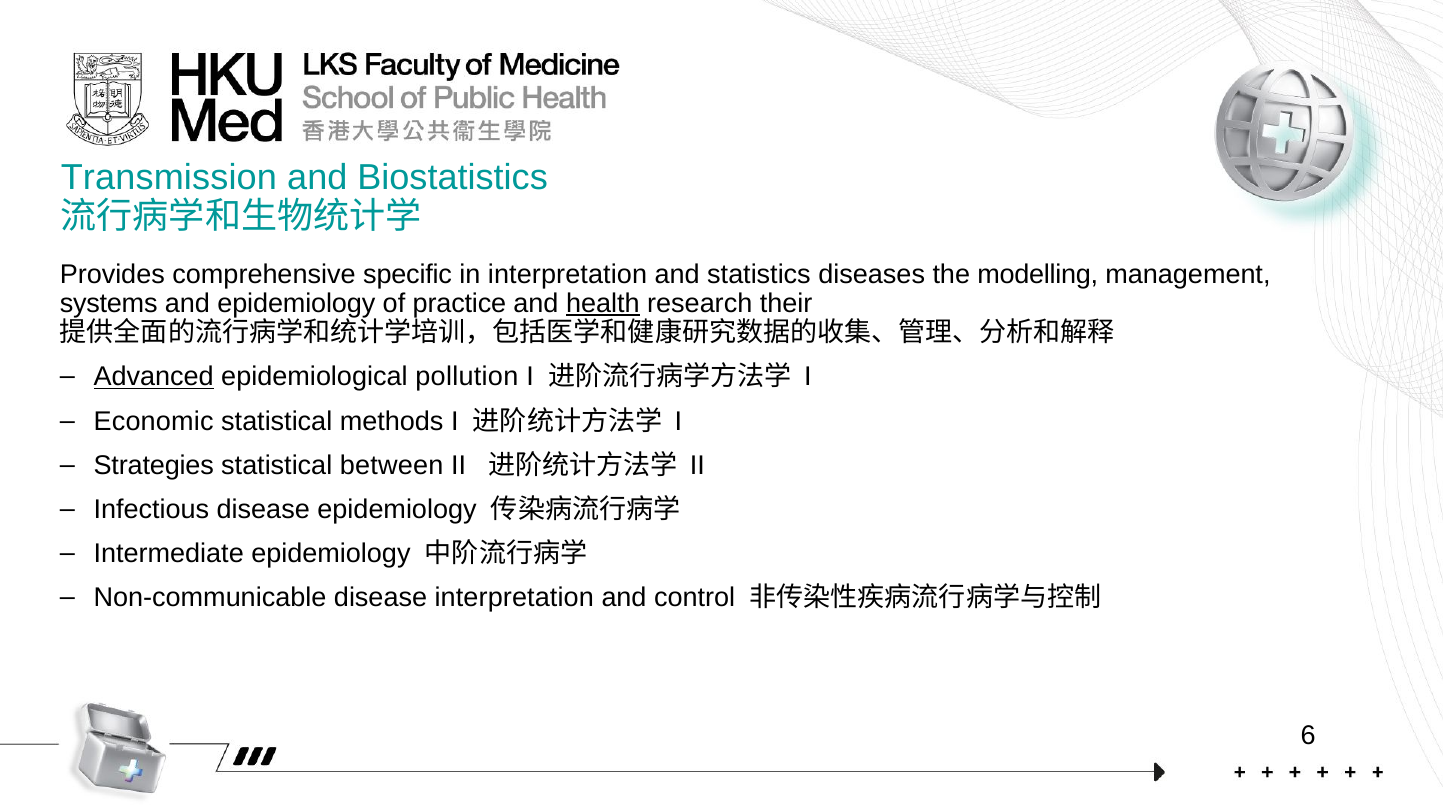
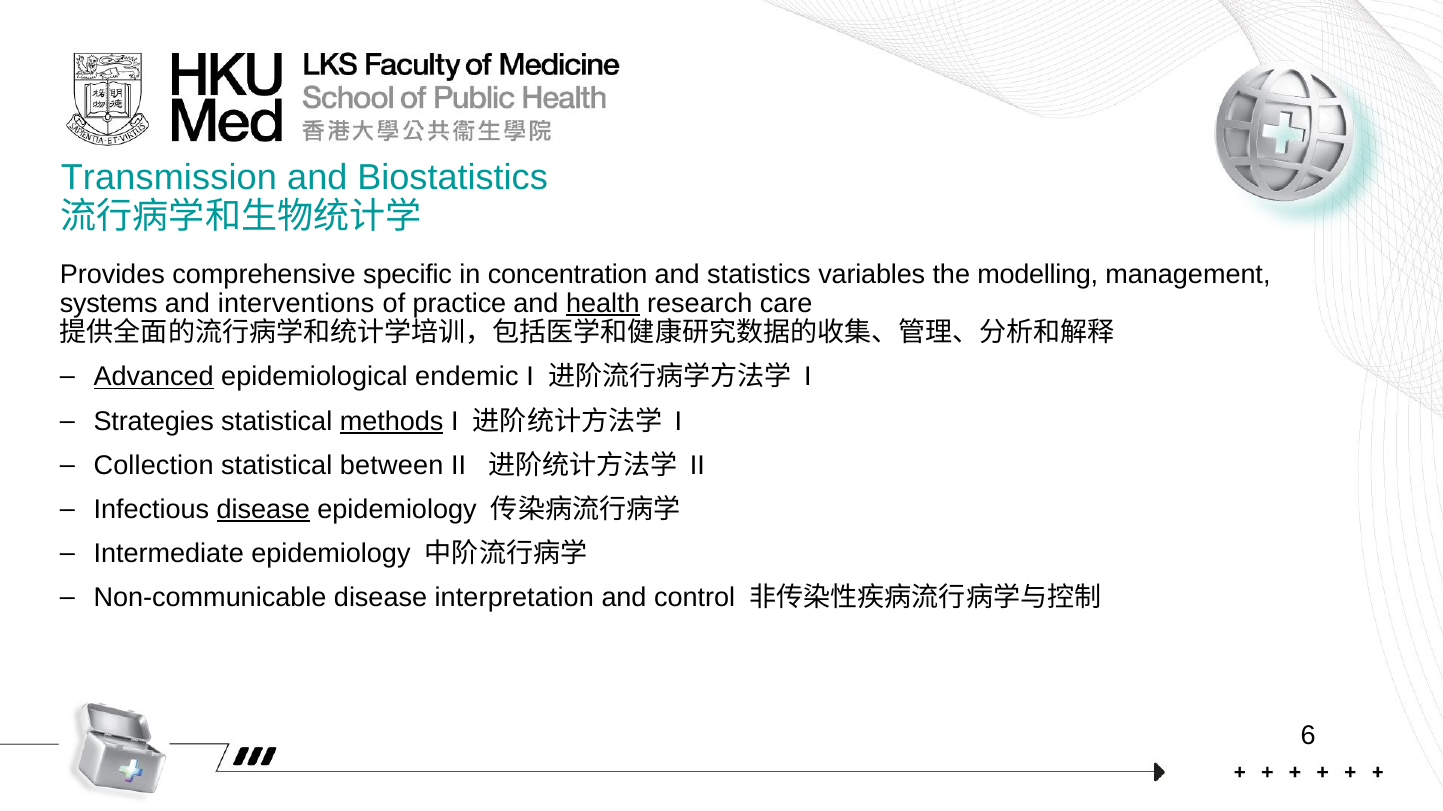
in interpretation: interpretation -> concentration (568, 274)
diseases: diseases -> variables (872, 274)
and epidemiology: epidemiology -> interventions (296, 304)
their: their -> care (786, 304)
pollution: pollution -> endemic (467, 377)
Economic: Economic -> Strategies (154, 421)
methods underline: none -> present (392, 421)
Strategies: Strategies -> Collection (154, 466)
disease underline: none -> present (263, 510)
